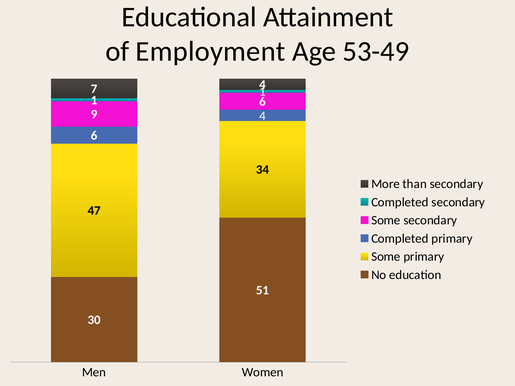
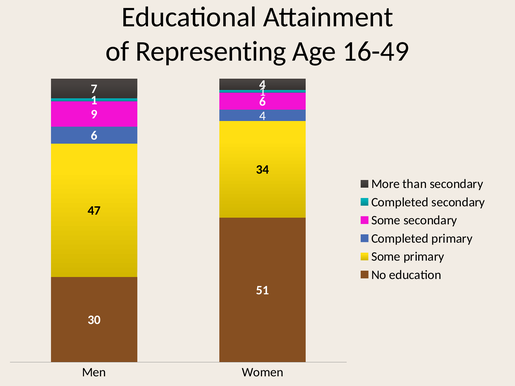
Employment: Employment -> Representing (211, 51)
53-49: 53-49 -> 16-49 (376, 51)
